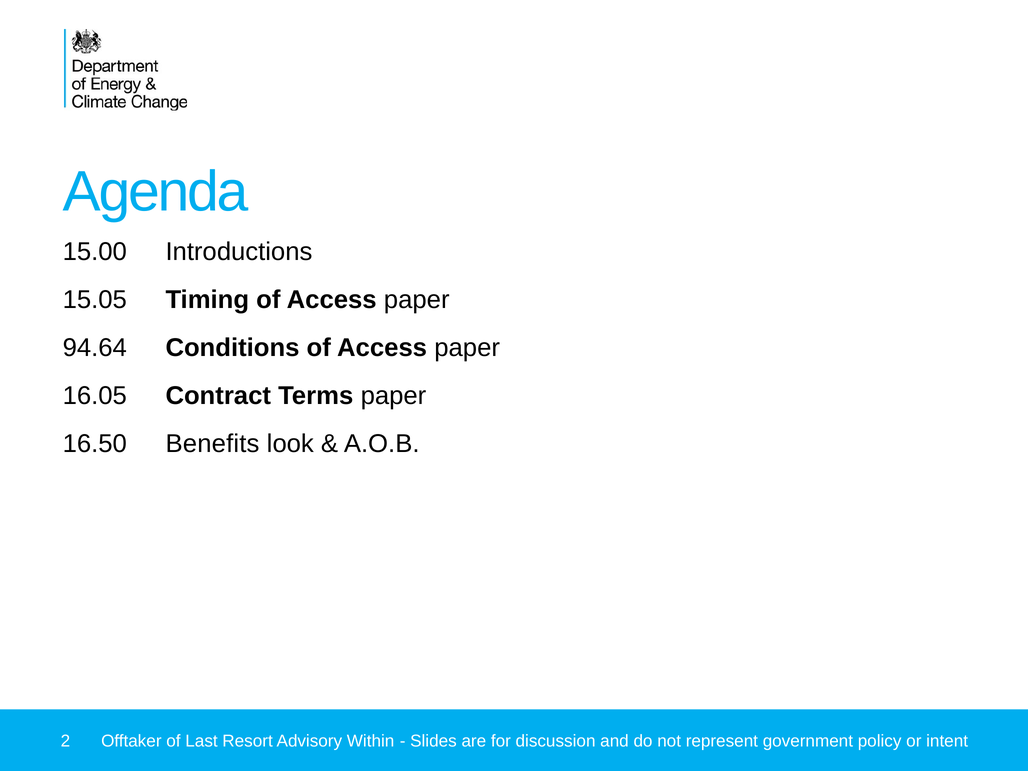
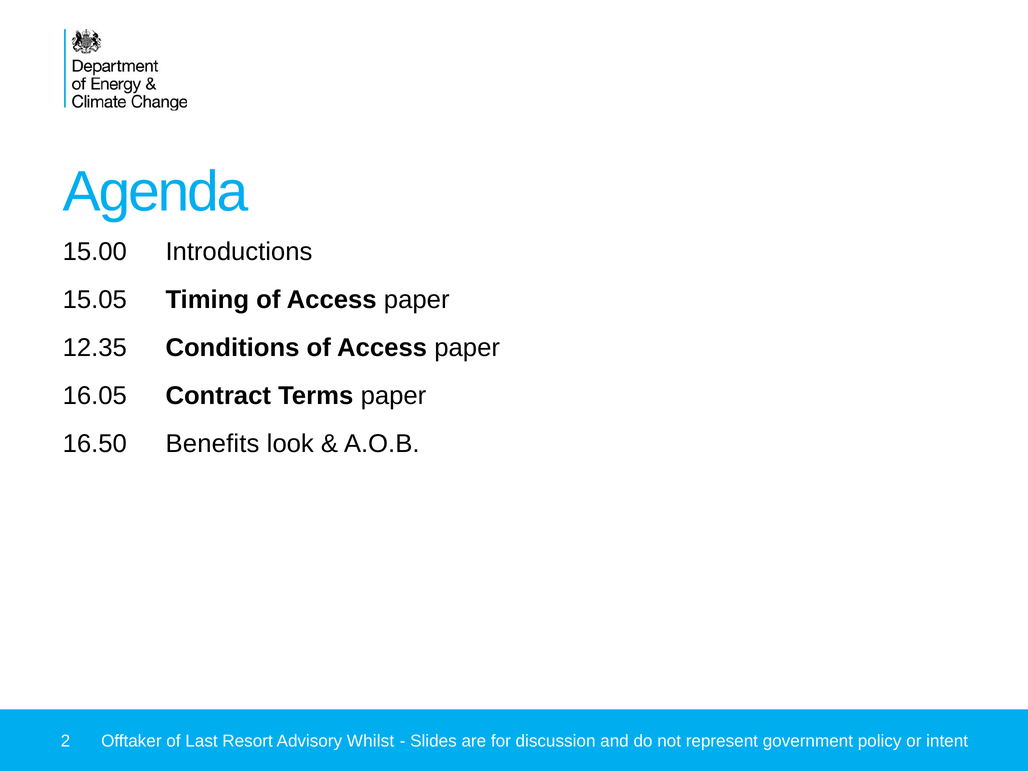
94.64: 94.64 -> 12.35 (95, 348)
Within: Within -> Whilst (371, 741)
